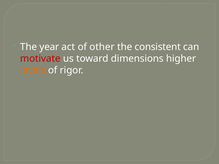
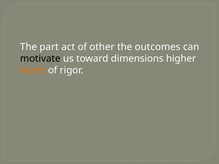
year: year -> part (49, 47)
consistent: consistent -> outcomes (158, 47)
motivate colour: red -> black (40, 59)
